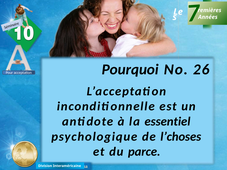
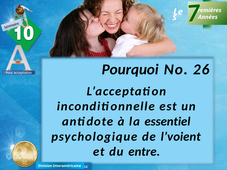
l’choses: l’choses -> l’voient (181, 137)
parce: parce -> entre (144, 152)
